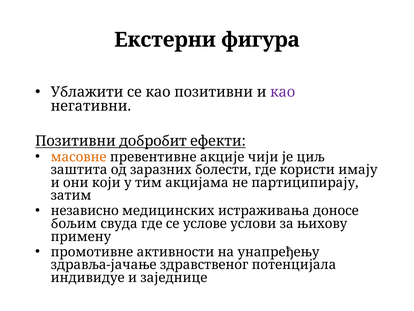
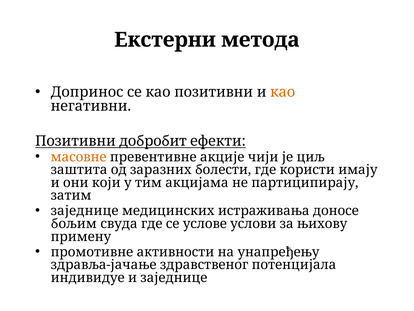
фигура: фигура -> метода (260, 40)
Ублажити: Ублажити -> Допринос (87, 92)
као colour: purple -> orange (283, 92)
независно: независно -> заједнице (85, 211)
